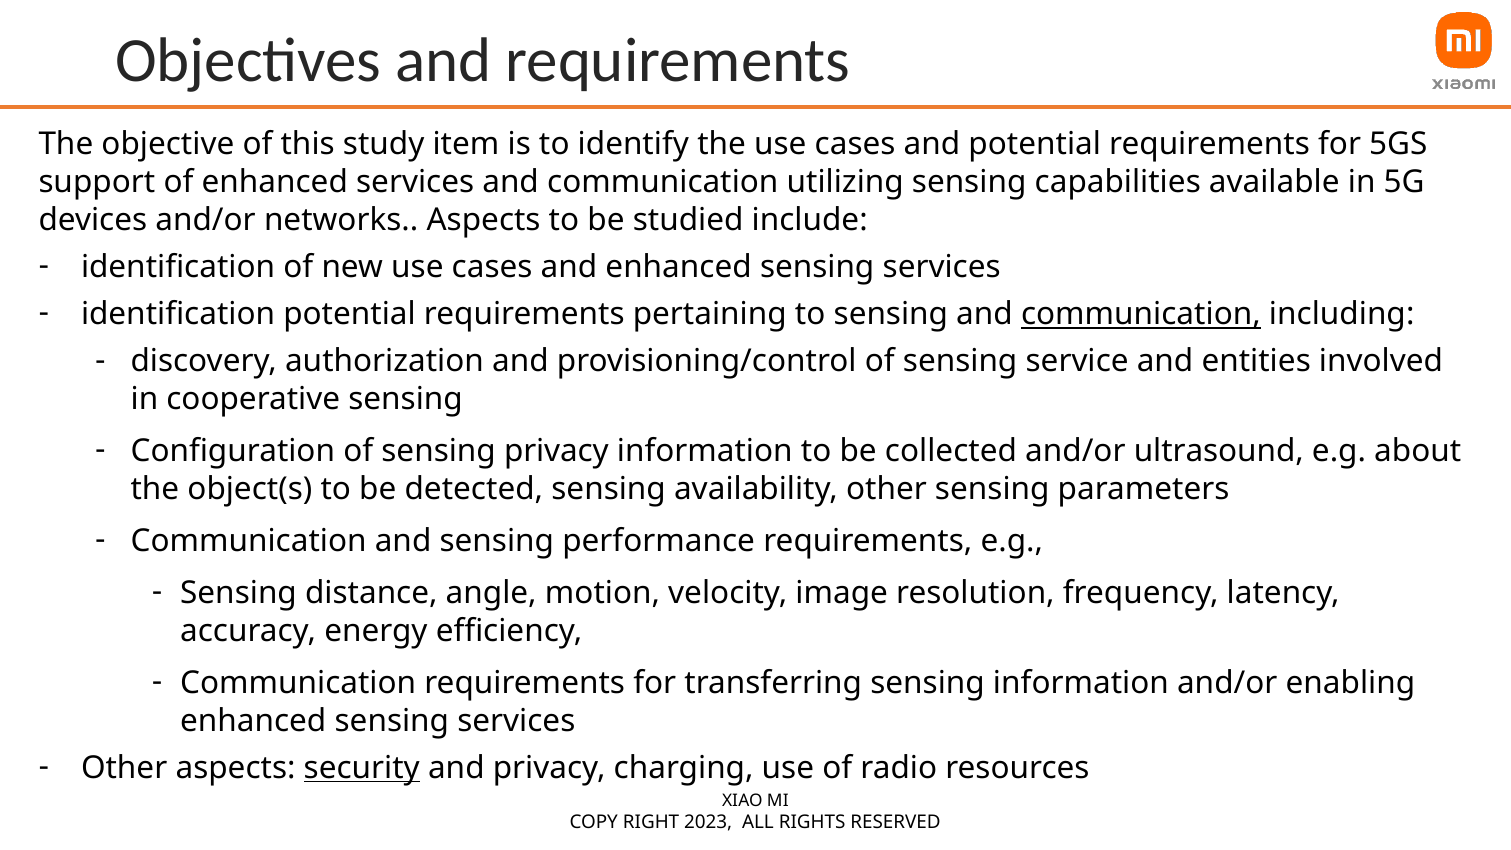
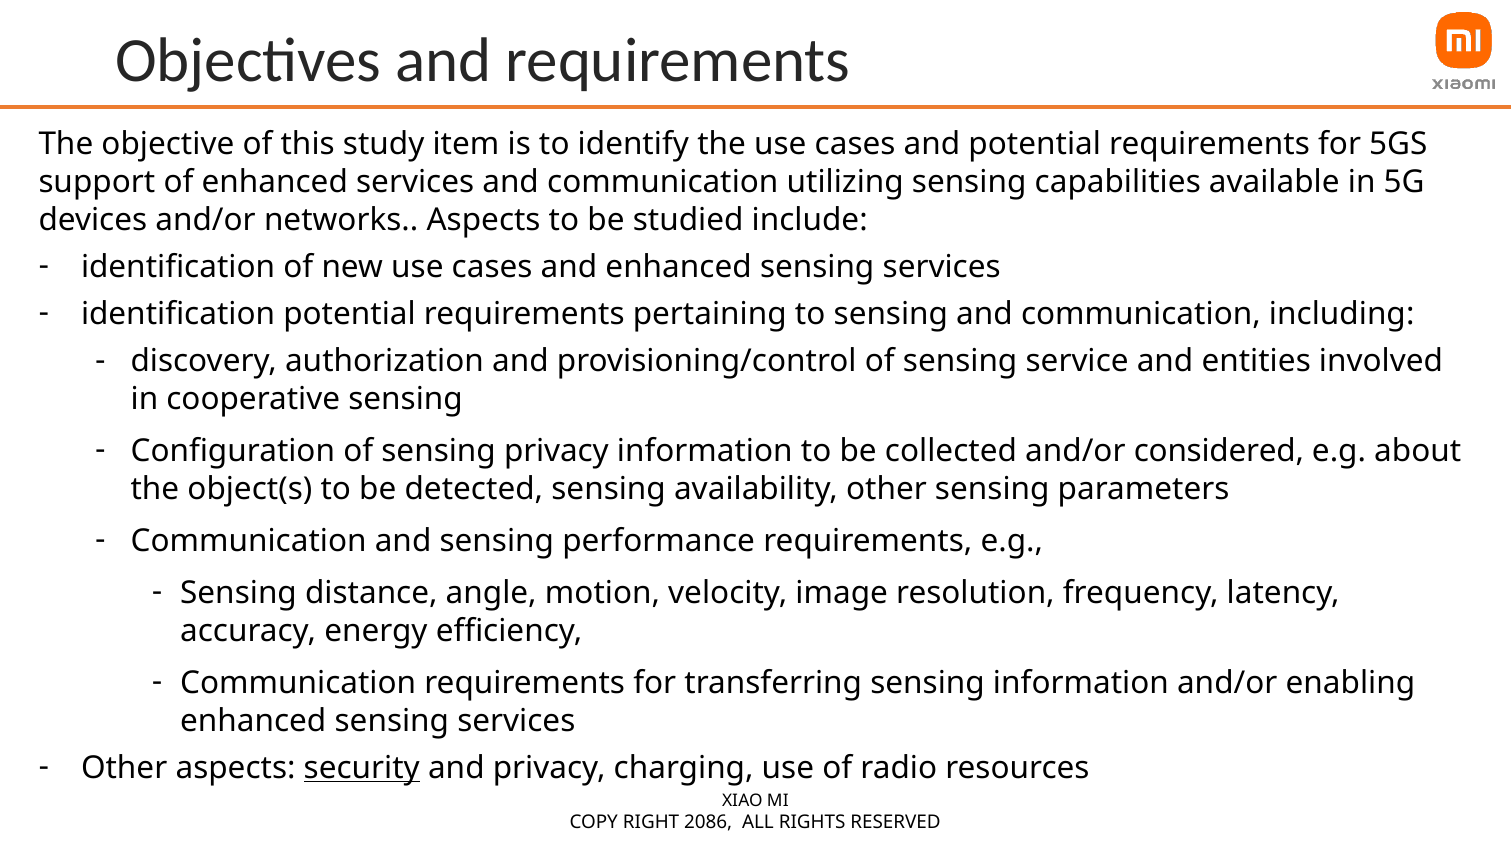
communication underline: present -> none (1141, 314)
ultrasound: ultrasound -> considered (1219, 451)
2023: 2023 -> 2086 (708, 822)
